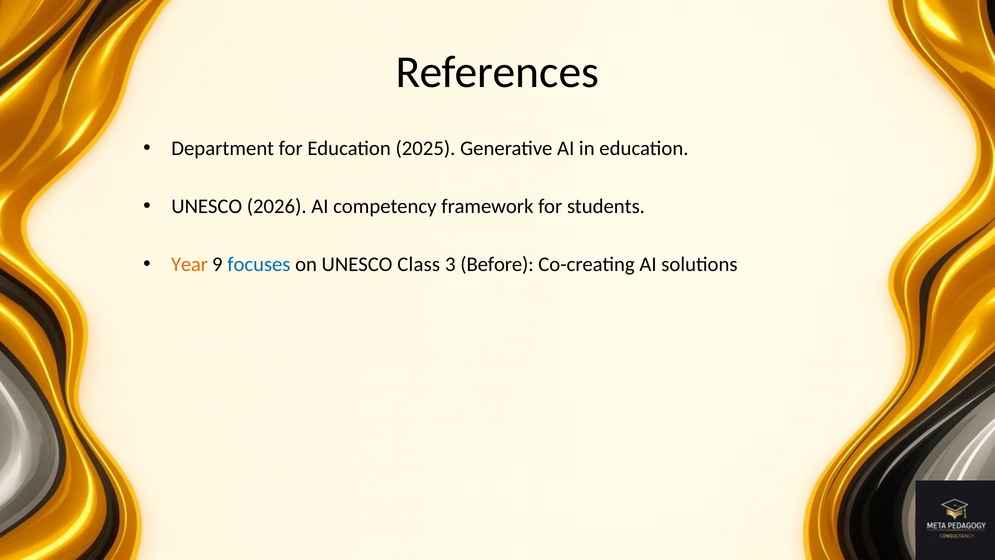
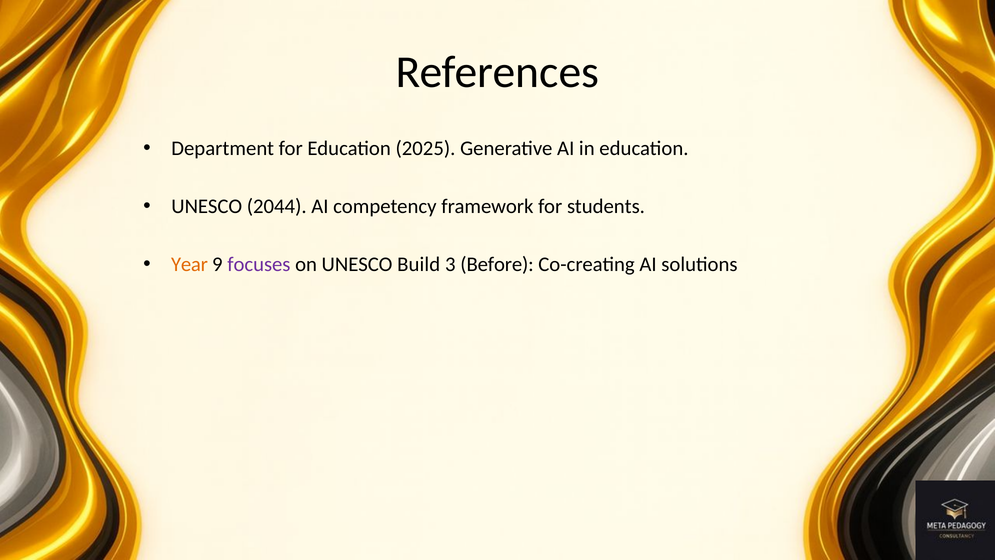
2026: 2026 -> 2044 (277, 206)
focuses colour: blue -> purple (259, 264)
Class: Class -> Build (419, 264)
